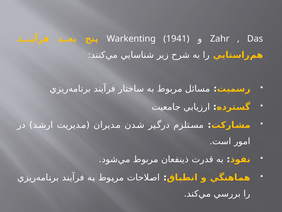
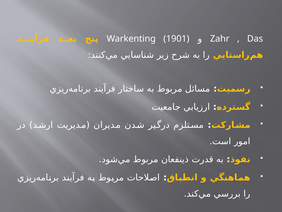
1941: 1941 -> 1901 (176, 39)
